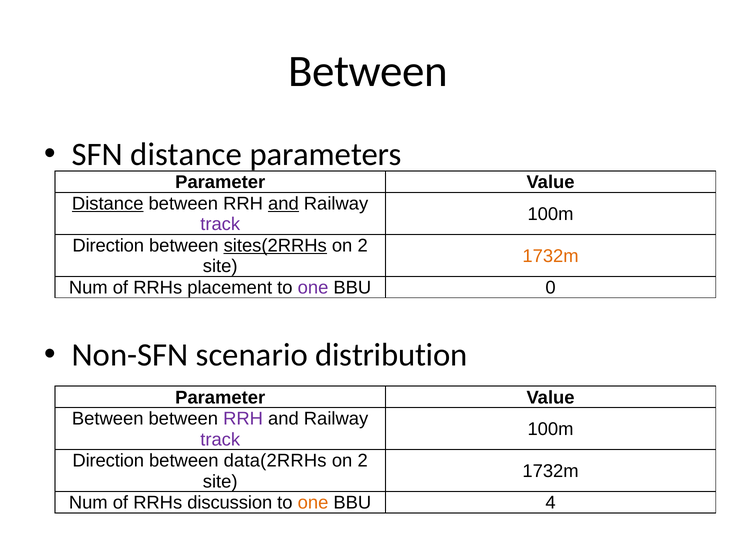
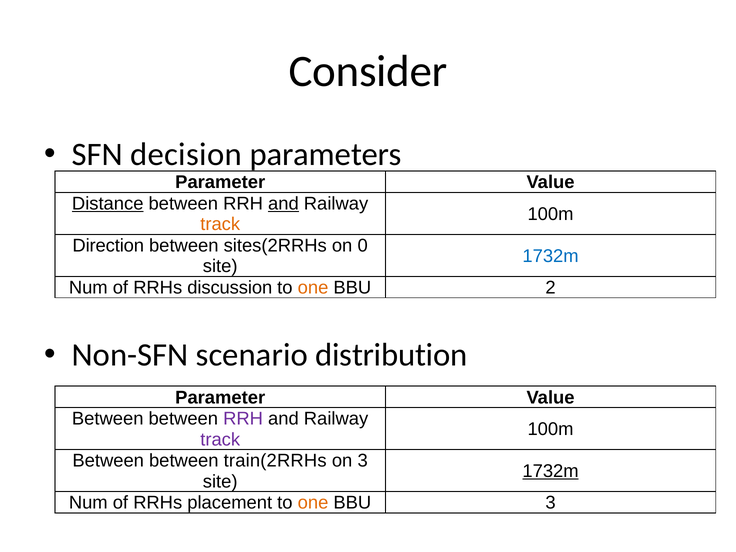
Between: Between -> Consider (368, 71)
SFN distance: distance -> decision (186, 154)
track colour: purple -> orange (220, 224)
sites(2RRHs underline: present -> none (275, 246)
2: 2 -> 0 (363, 246)
1732m colour: orange -> blue (551, 256)
placement: placement -> discussion (230, 288)
one colour: purple -> orange (313, 288)
0: 0 -> 2 (551, 288)
Direction: Direction -> Between (108, 461)
data(2RRHs: data(2RRHs -> train(2RRHs (275, 461)
2: 2 -> 3 (363, 461)
1732m underline: none -> present (551, 471)
discussion: discussion -> placement (230, 503)
BBU 4: 4 -> 3 (551, 503)
